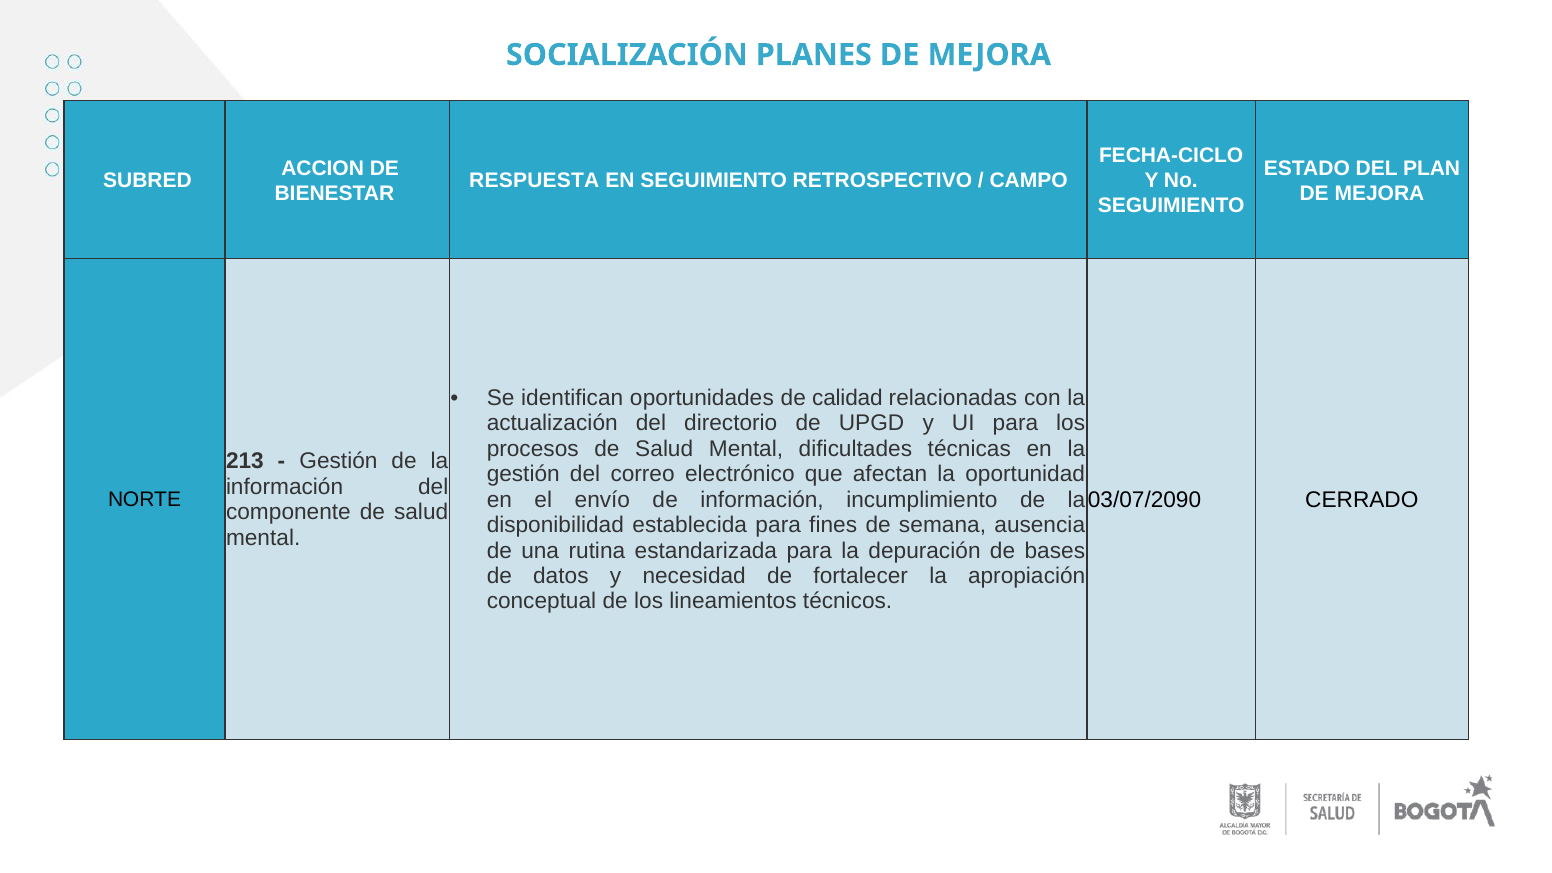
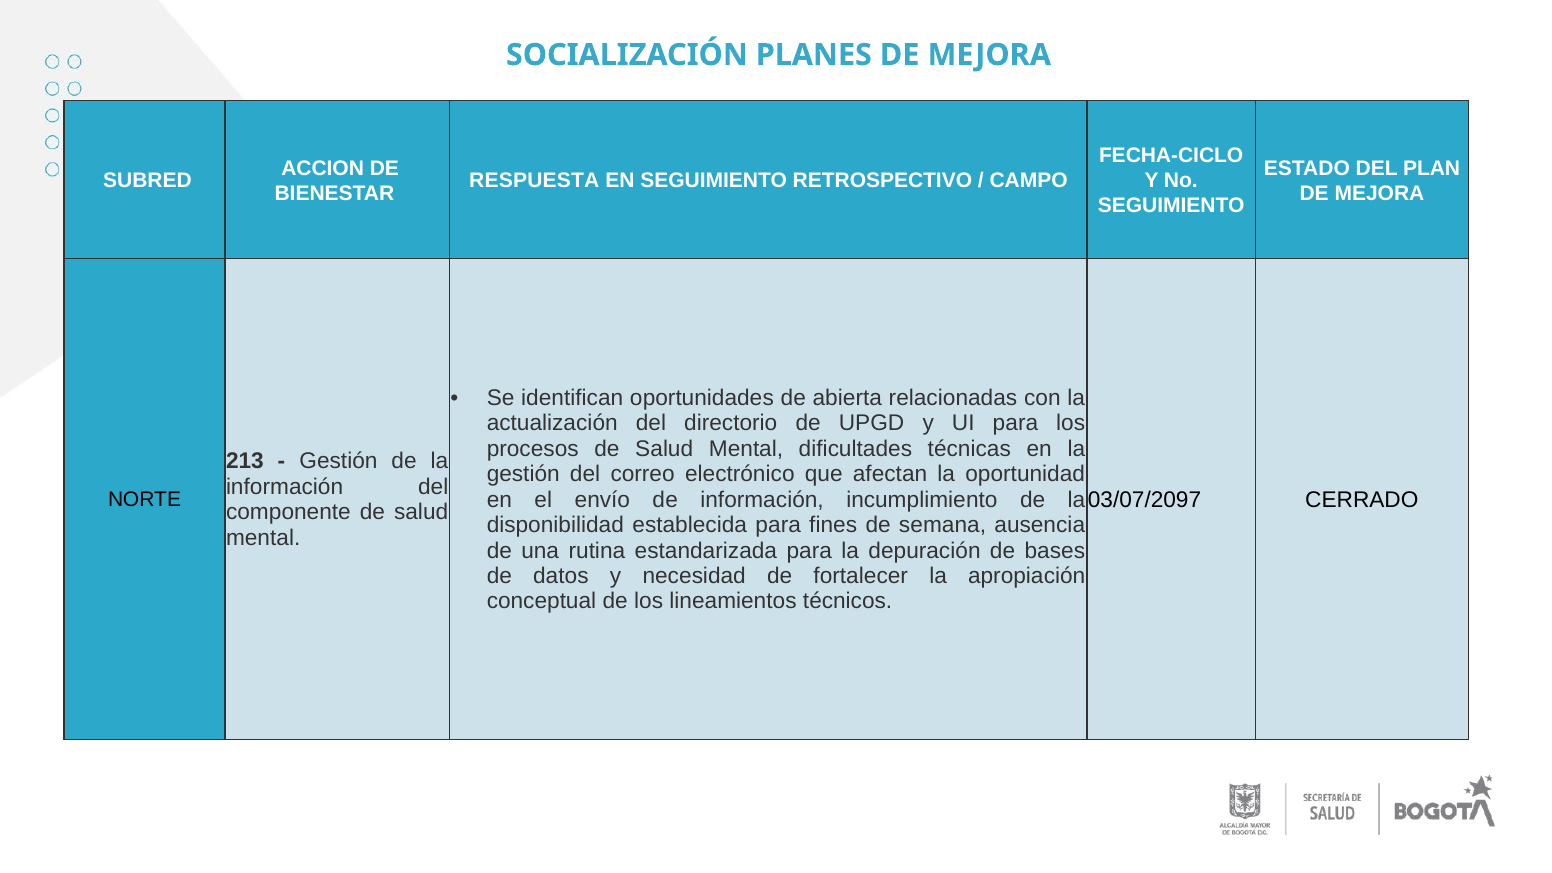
calidad: calidad -> abierta (847, 398)
03/07/2090: 03/07/2090 -> 03/07/2097 (1145, 500)
